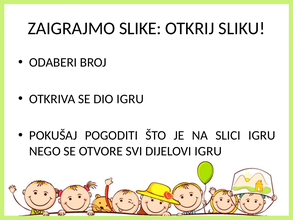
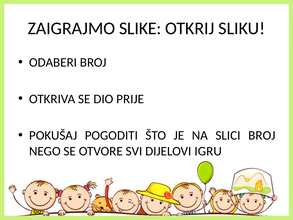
DIO IGRU: IGRU -> PRIJE (130, 99)
SLICI IGRU: IGRU -> BROJ (262, 135)
